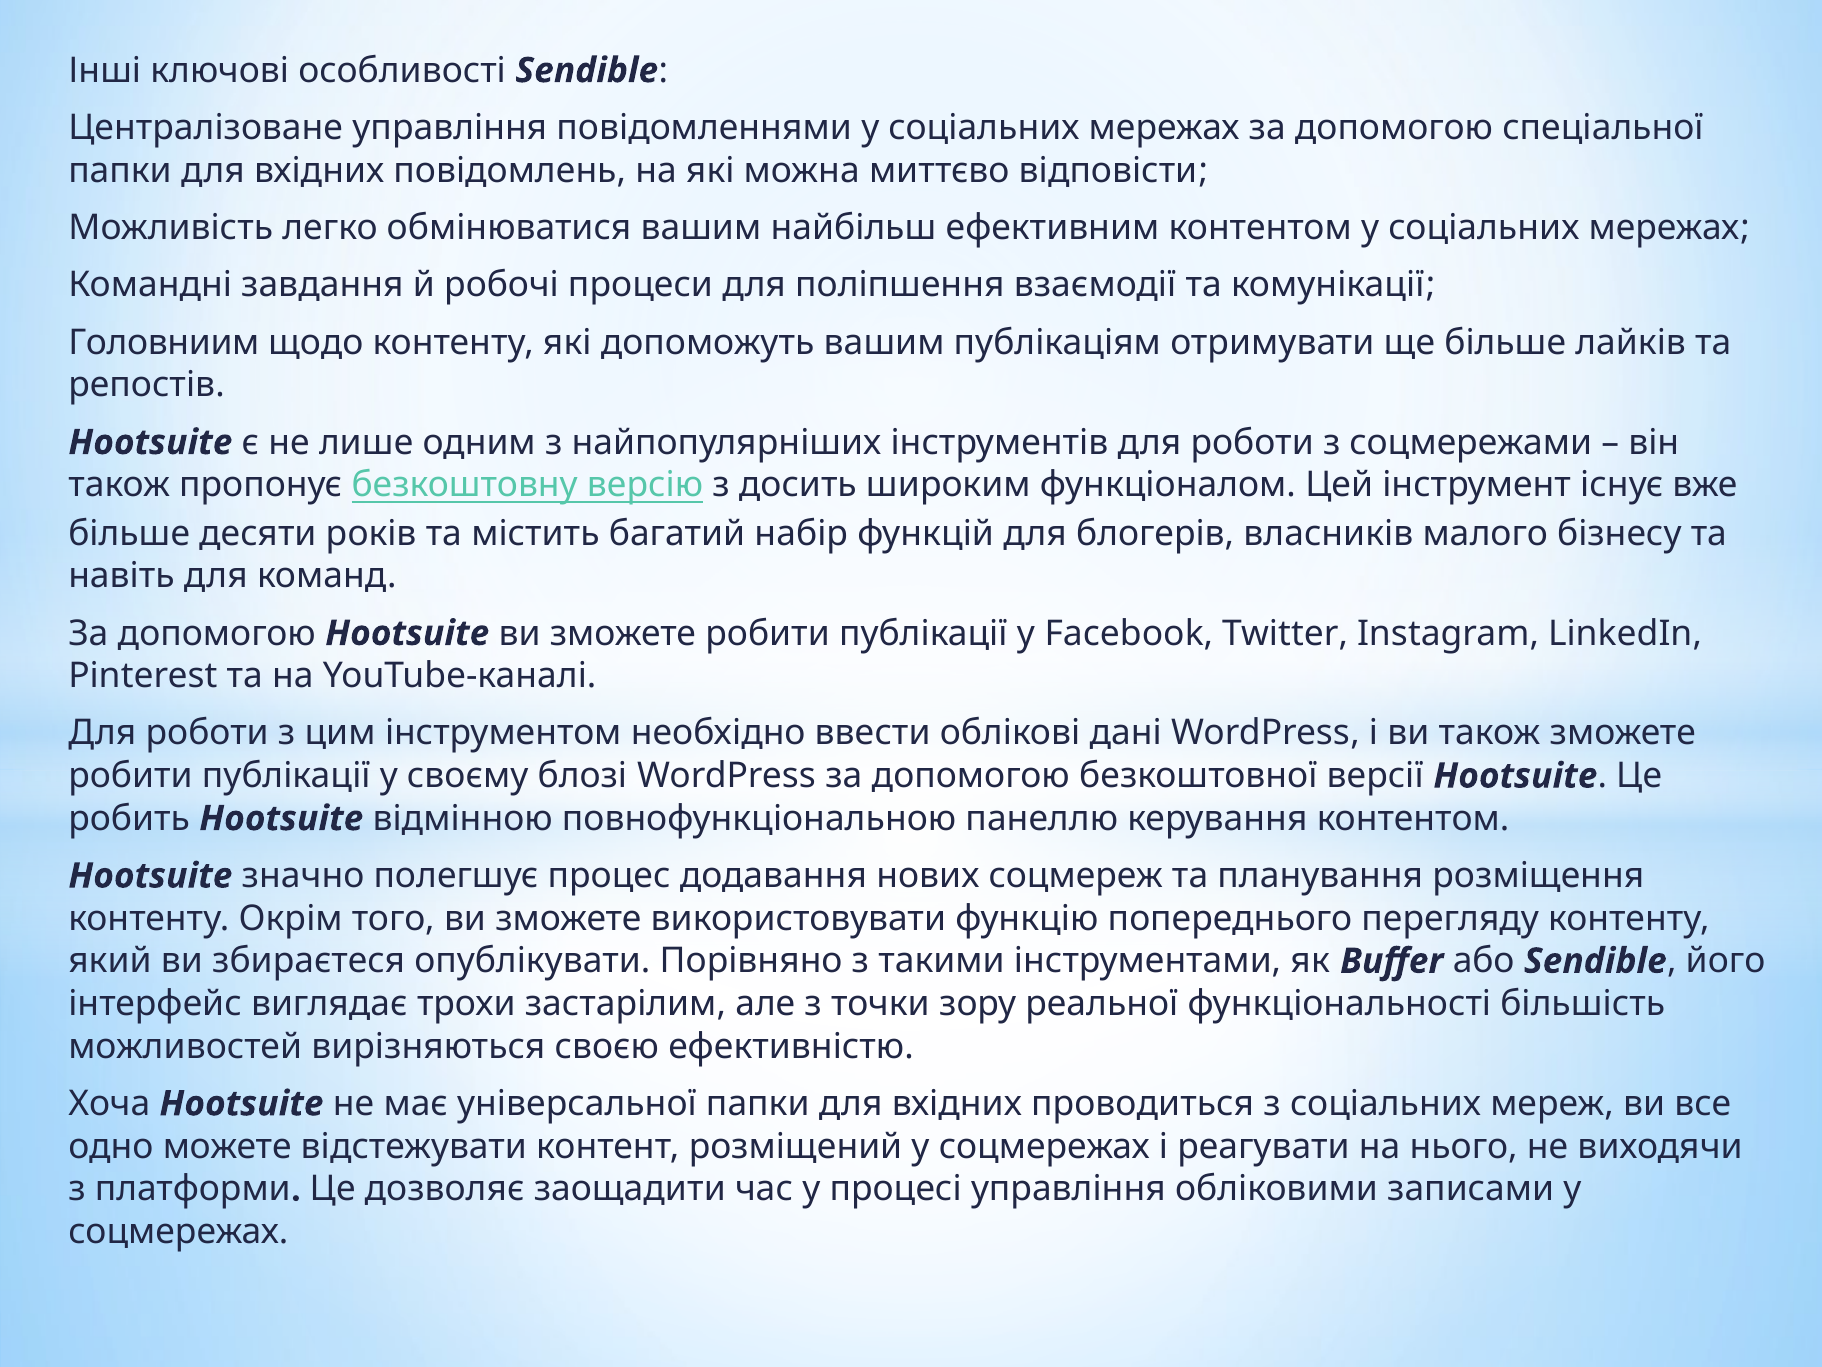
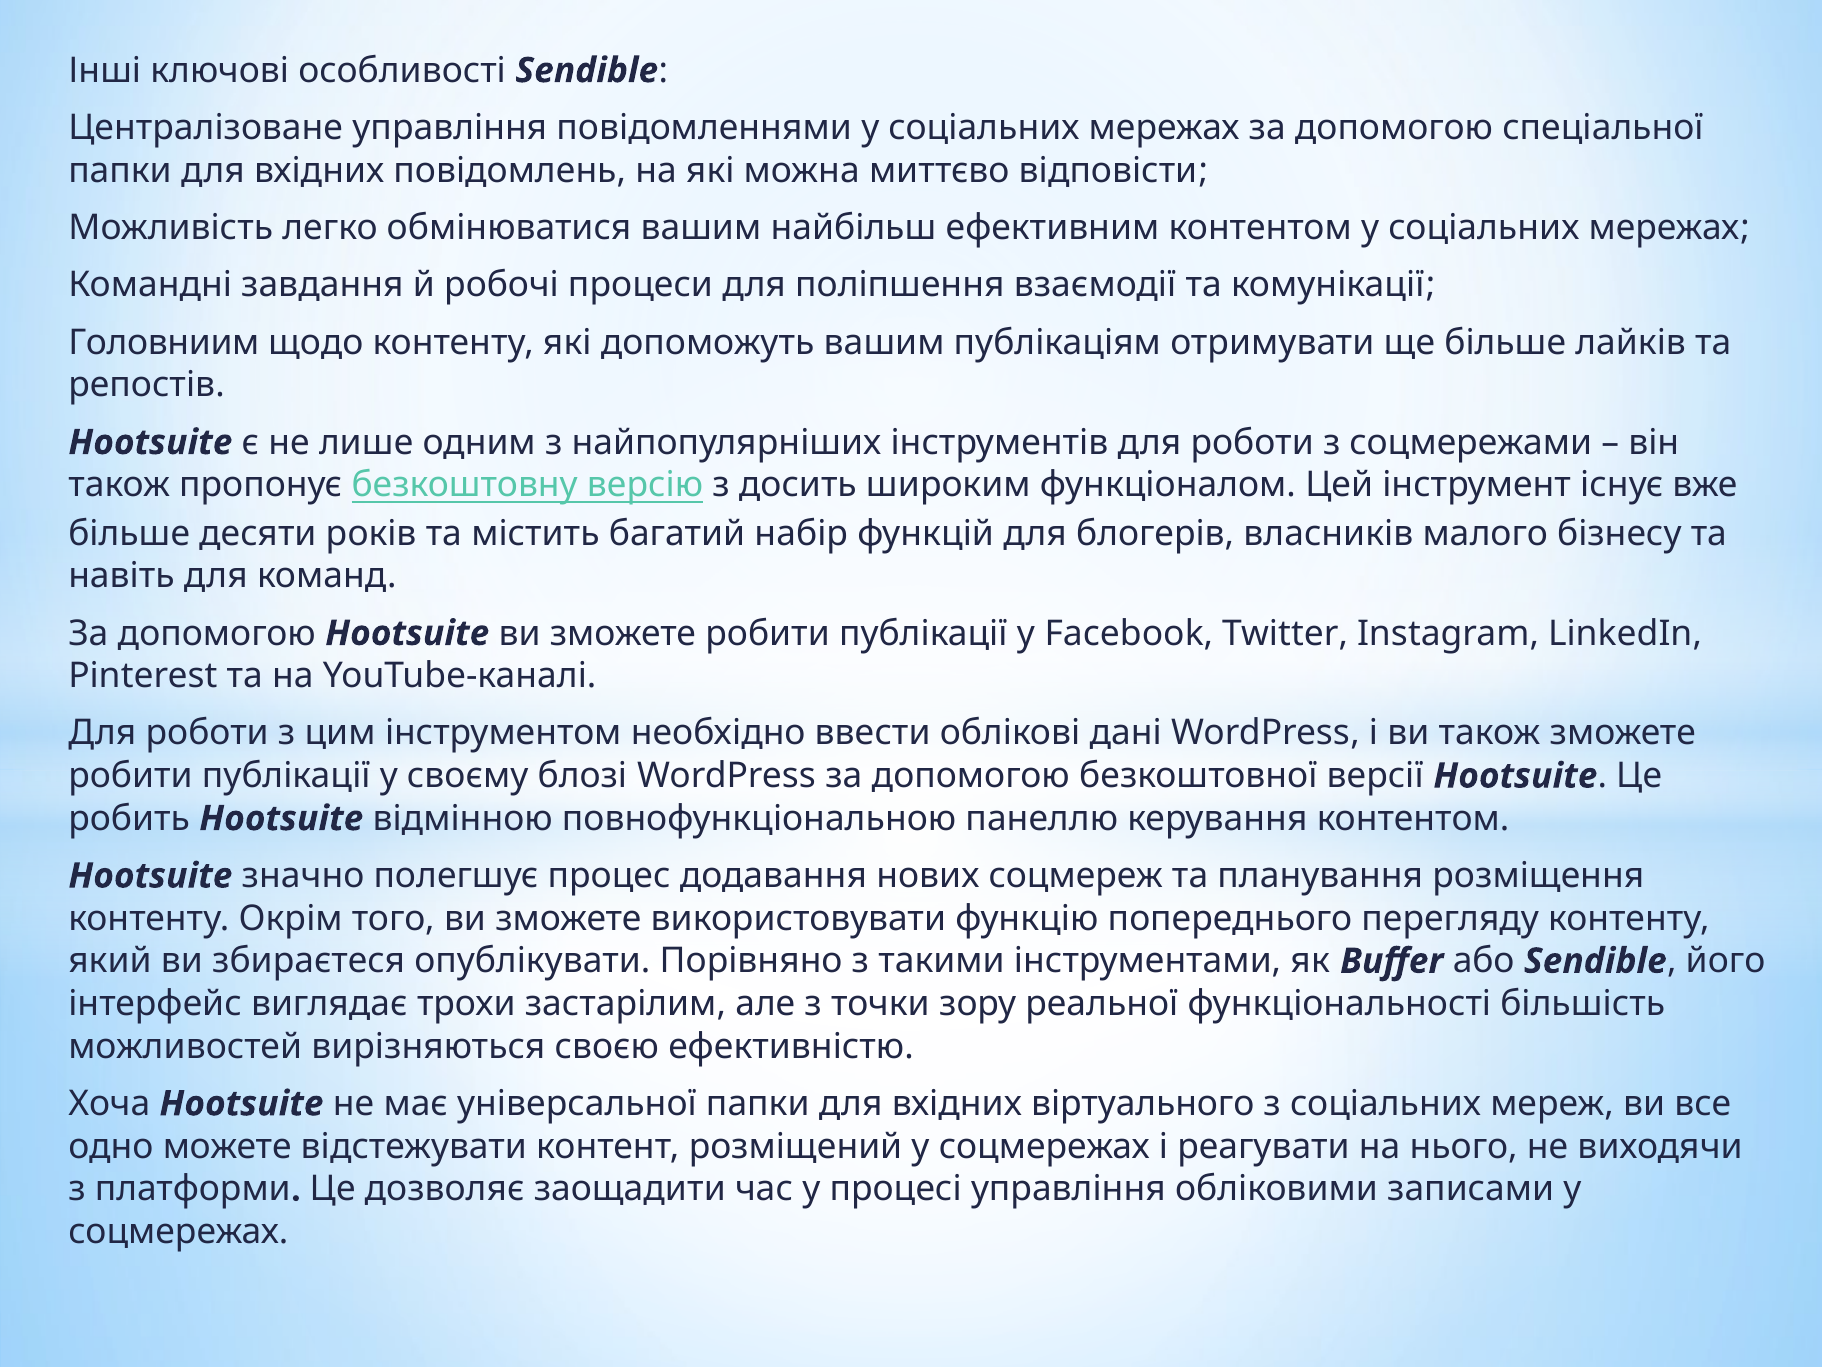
проводиться: проводиться -> віртуального (1143, 1103)
